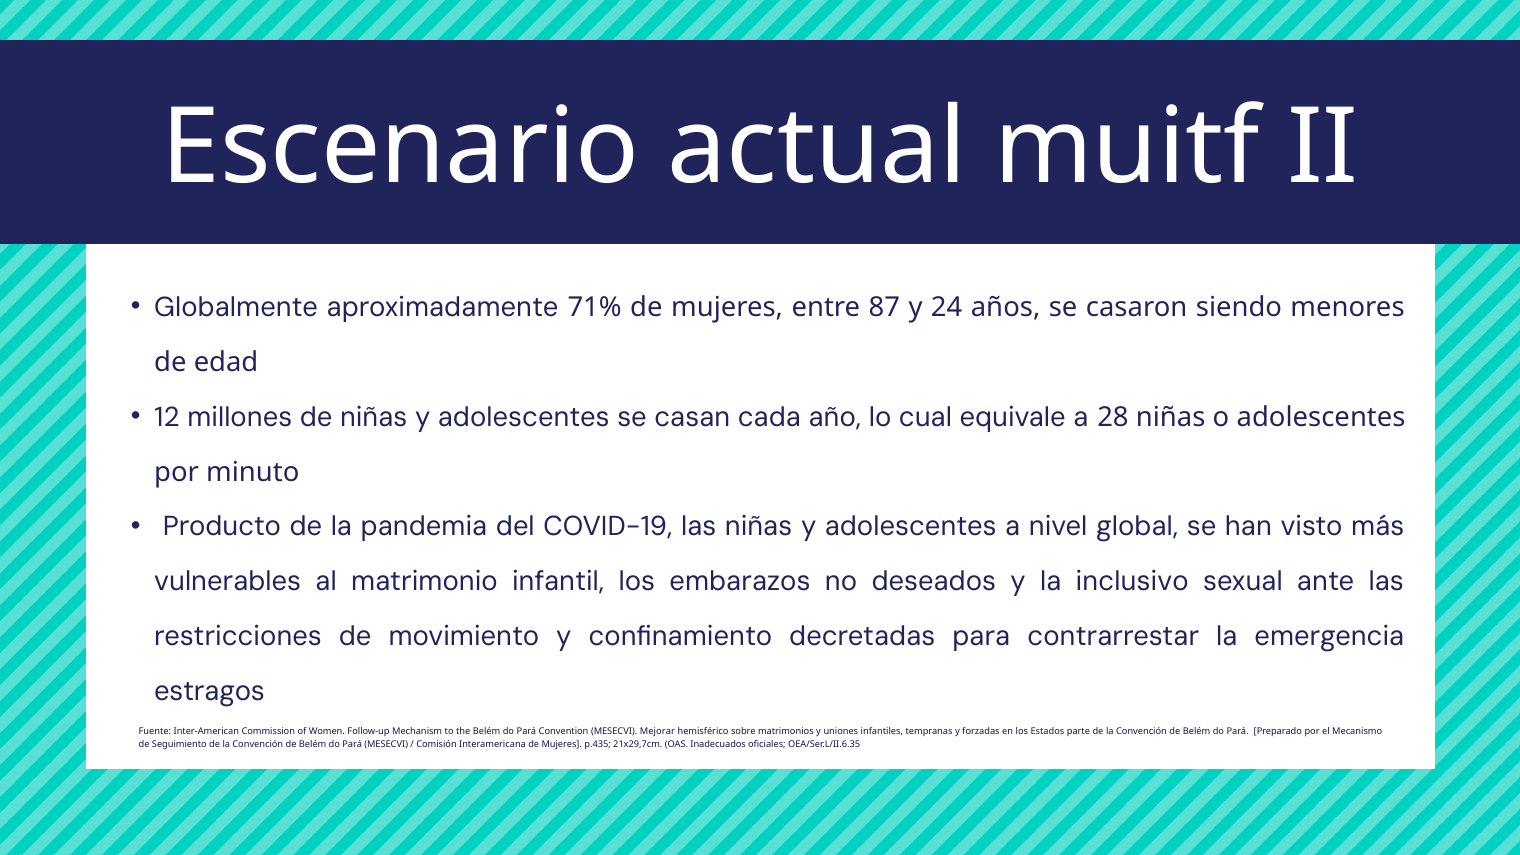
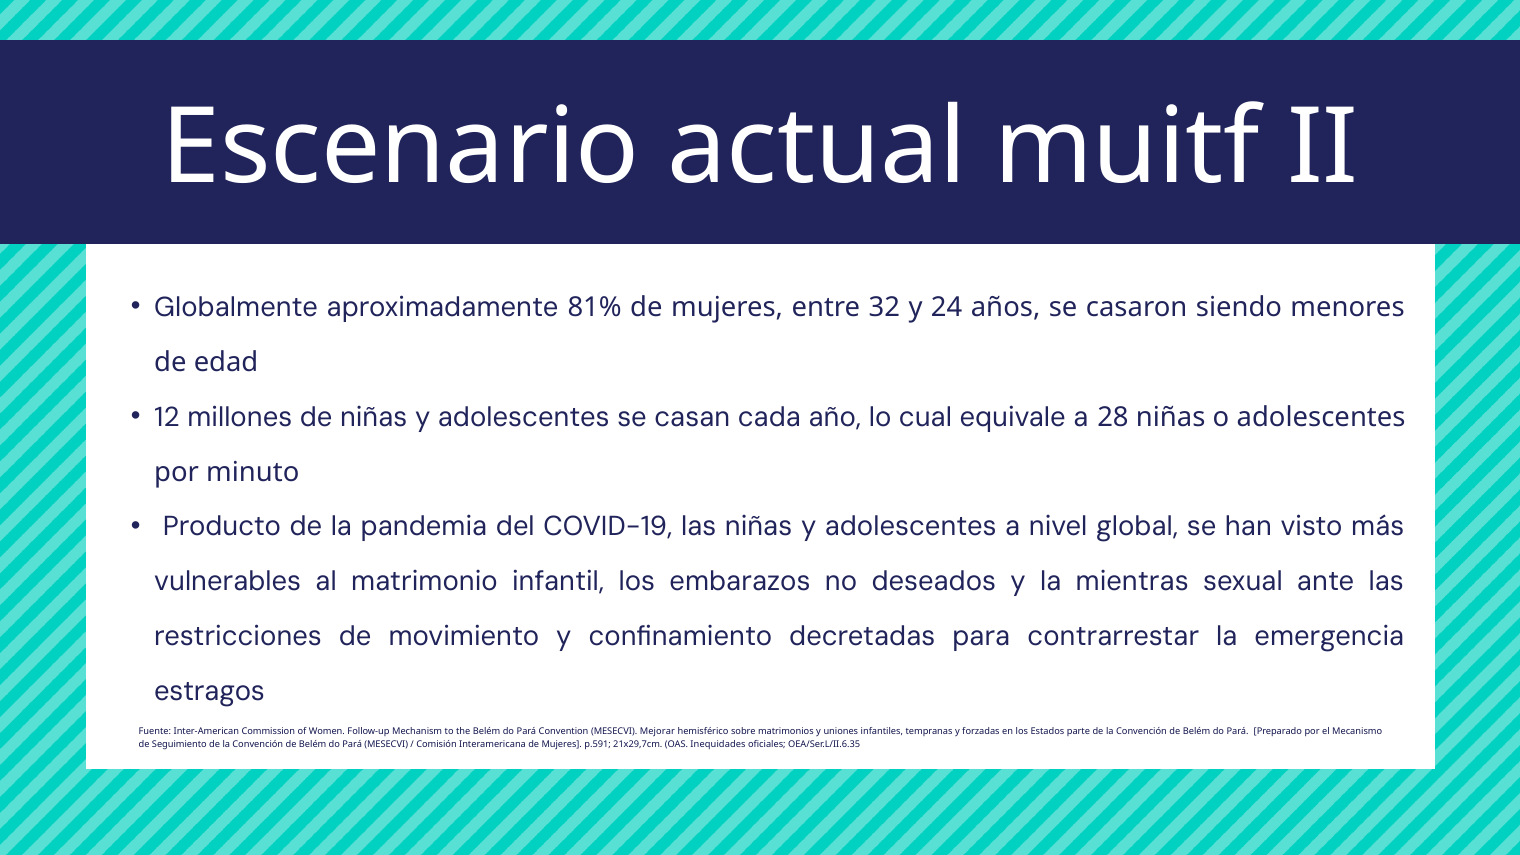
71%: 71% -> 81% (595, 307)
87: 87 -> 32 (884, 307)
inclusivo: inclusivo -> mientras (1132, 582)
p.435: p.435 -> p.591 (598, 745)
Inadecuados: Inadecuados -> Inequidades (718, 745)
